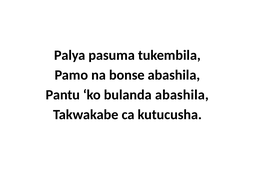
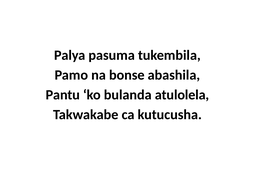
bulanda abashila: abashila -> atulolela (182, 95)
